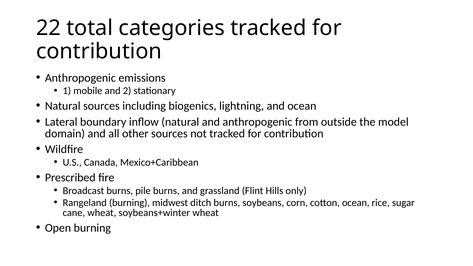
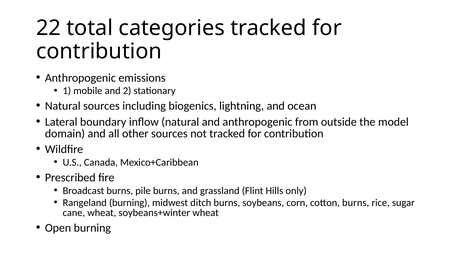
cotton ocean: ocean -> burns (356, 203)
